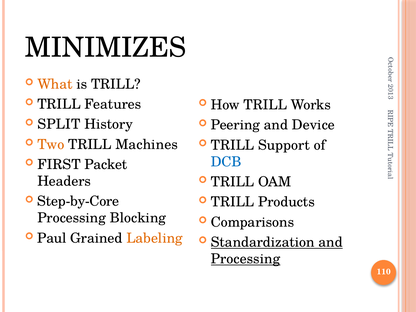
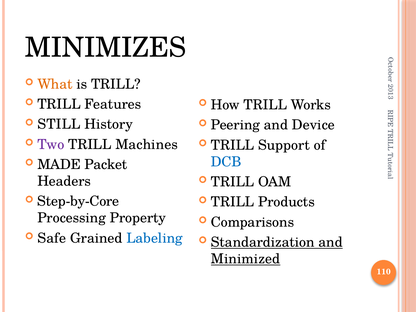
SPLIT: SPLIT -> STILL (59, 124)
Two colour: orange -> purple (51, 145)
FIRST: FIRST -> MADE (59, 165)
Blocking: Blocking -> Property (138, 218)
Paul: Paul -> Safe (52, 238)
Labeling colour: orange -> blue (154, 238)
Processing: Processing -> Minimized (245, 259)
